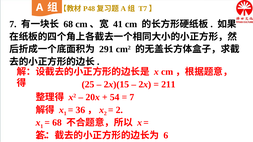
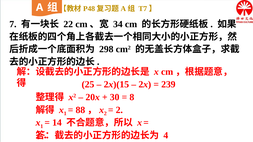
68: 68 -> 22 (68, 24)
41: 41 -> 34 (118, 24)
291: 291 -> 298 (106, 49)
211: 211 -> 239 (168, 85)
54: 54 -> 30 (115, 97)
7: 7 -> 8 (132, 97)
36: 36 -> 88 (80, 110)
68: 68 -> 14 (57, 123)
6: 6 -> 4 (166, 136)
